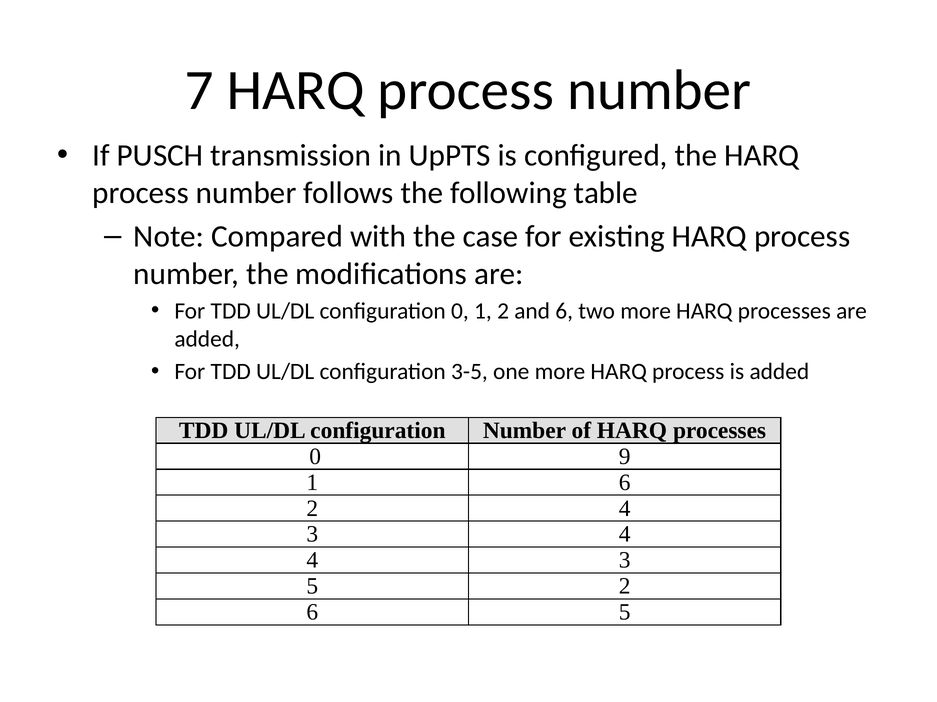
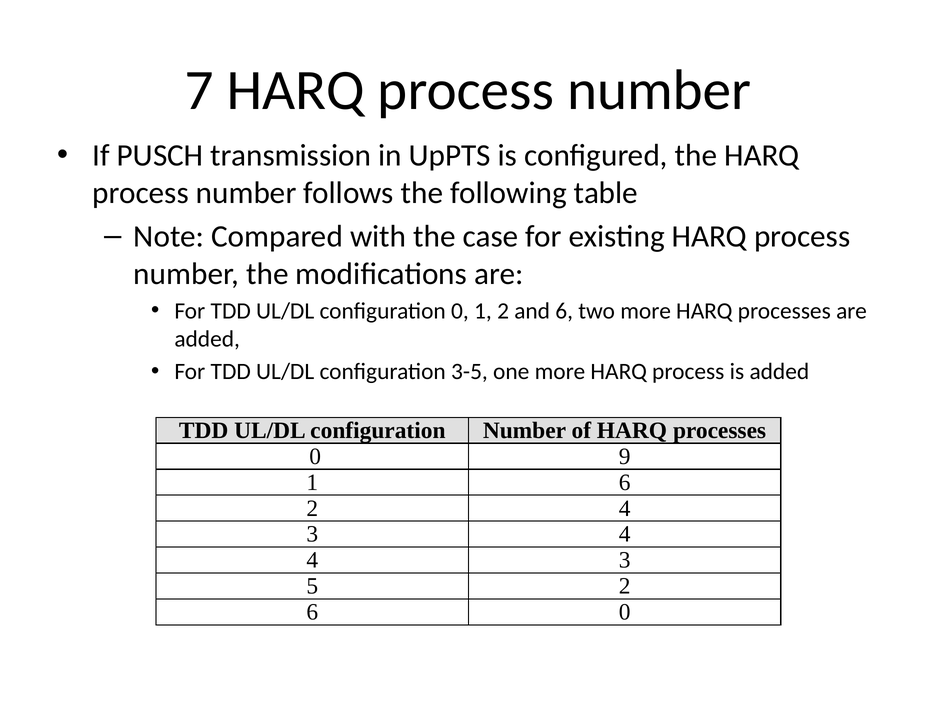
6 5: 5 -> 0 (625, 613)
